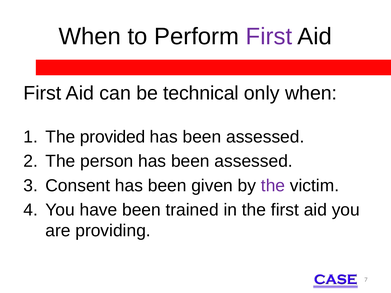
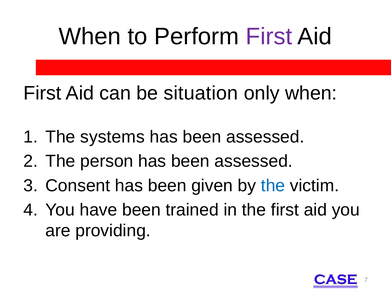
technical: technical -> situation (201, 93)
provided: provided -> systems (112, 137)
the colour: purple -> blue (273, 186)
